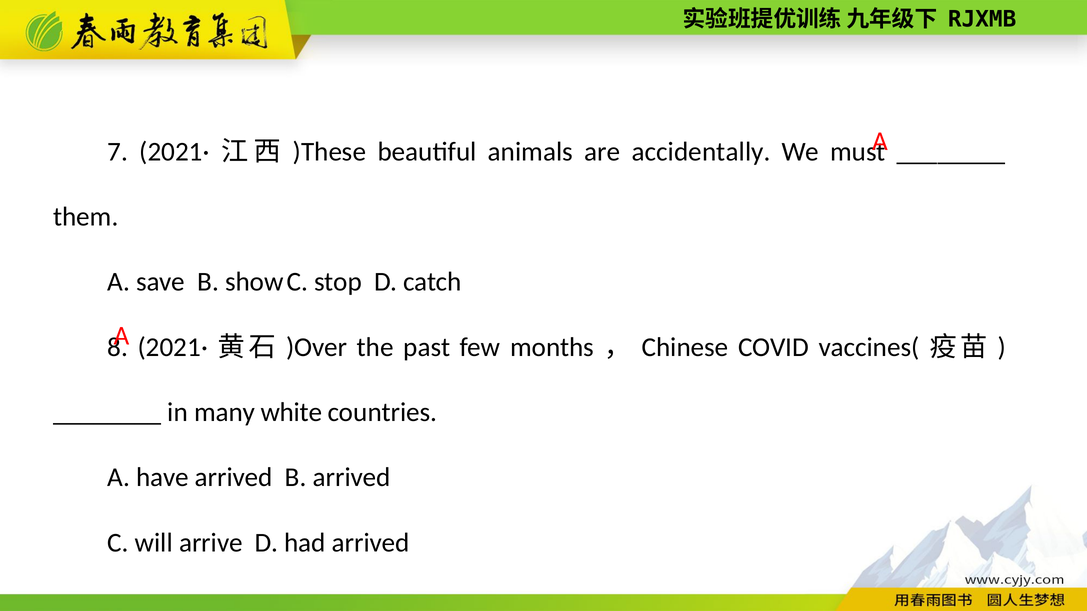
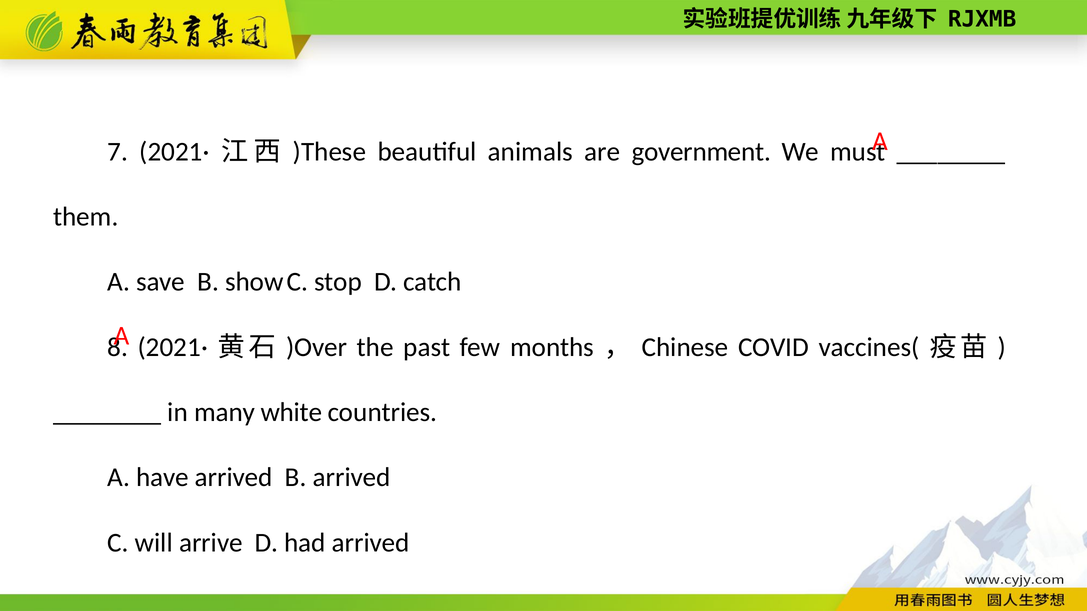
accidentally: accidentally -> government (701, 152)
